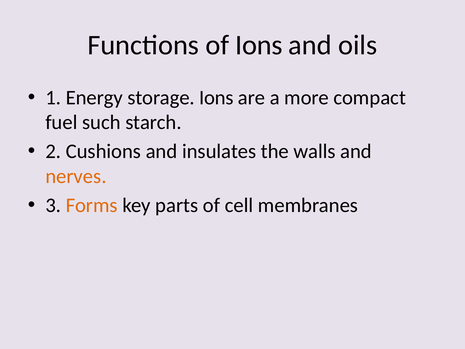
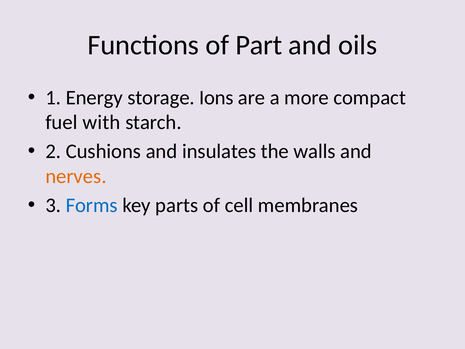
of Ions: Ions -> Part (259, 45)
such: such -> with (101, 122)
Forms colour: orange -> blue (92, 205)
